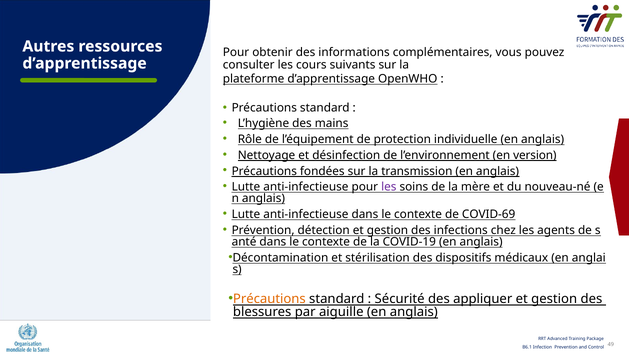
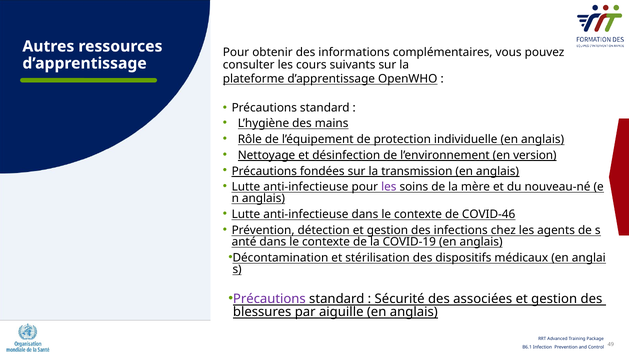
COVID-69: COVID-69 -> COVID-46 (489, 214)
Précautions colour: orange -> purple (269, 299)
appliquer: appliquer -> associées (483, 299)
